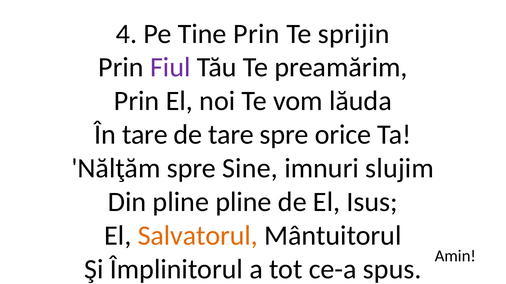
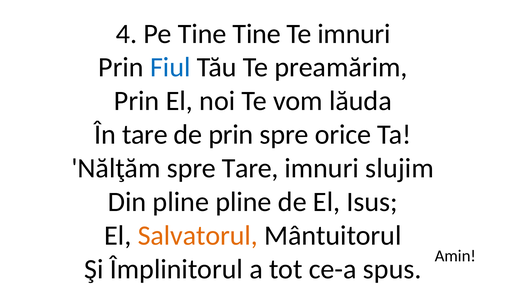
Tine Prin: Prin -> Tine (257, 34)
Te sprijin: sprijin -> imnuri (354, 34)
Fiul colour: purple -> blue (170, 68)
de tare: tare -> prin (231, 135)
spre Sine: Sine -> Tare (250, 169)
